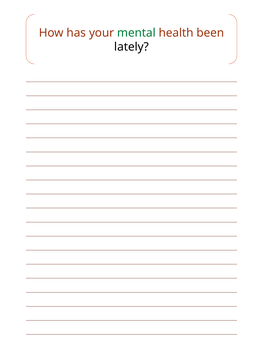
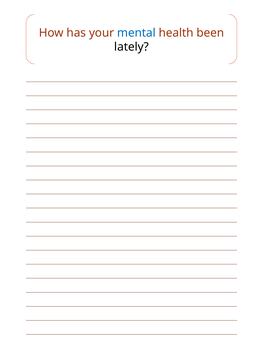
mental colour: green -> blue (136, 33)
